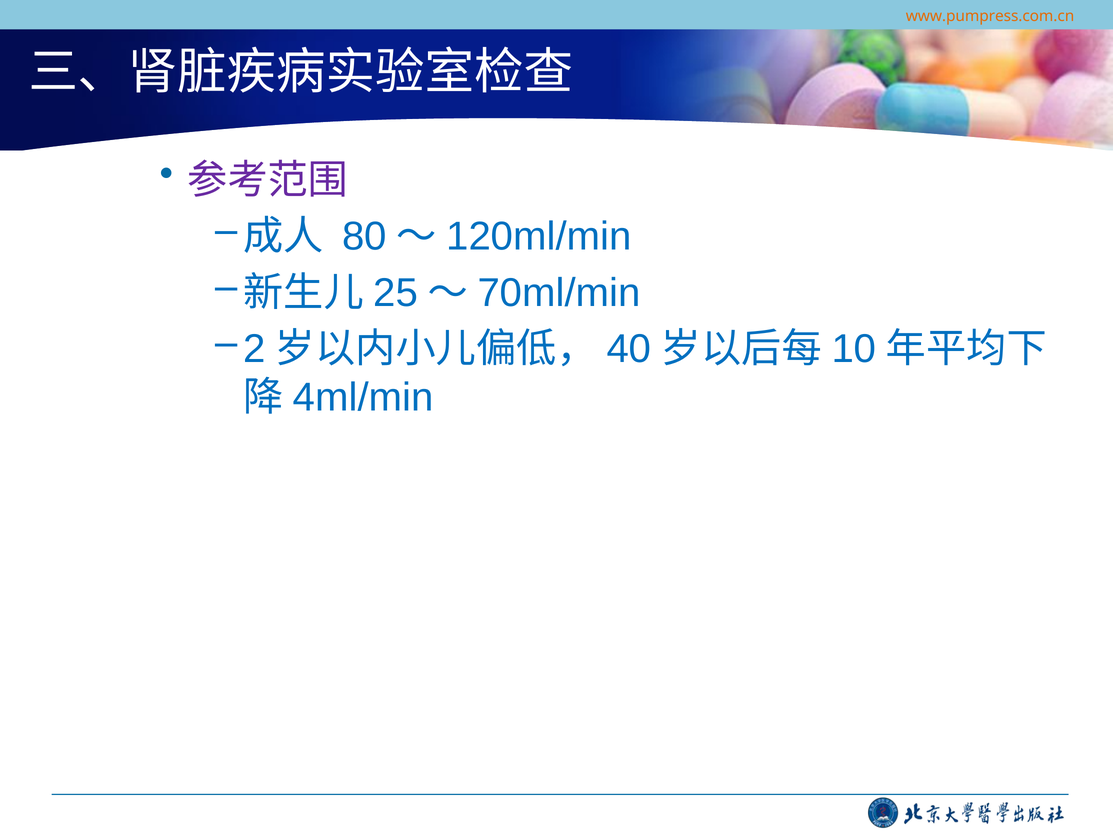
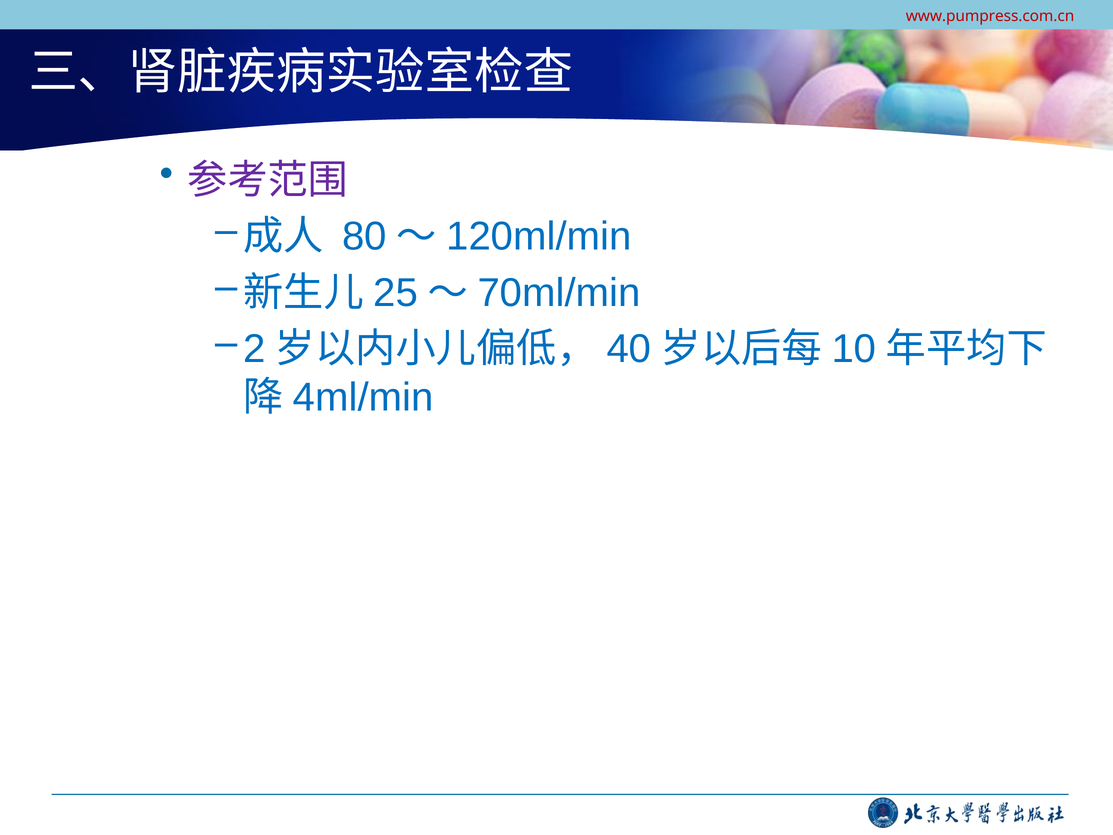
www.pumpress.com.cn colour: orange -> red (990, 16)
